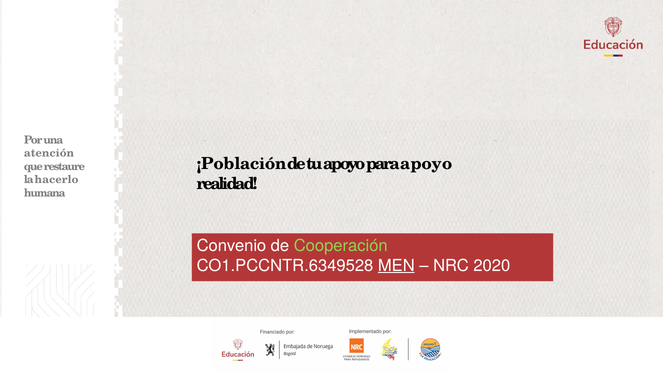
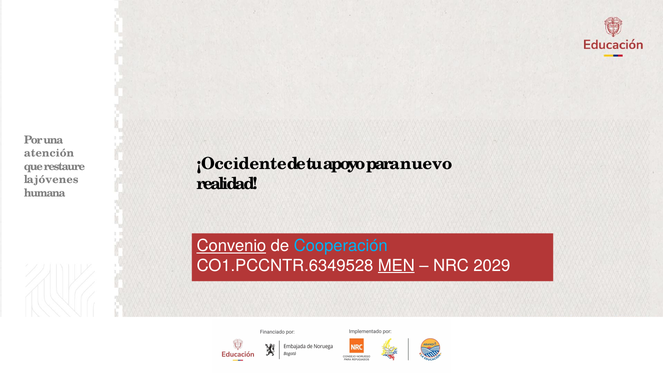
¡Población: ¡Población -> ¡Occidente (242, 164)
para apoyo: apoyo -> nuevo (426, 164)
hacerlo: hacerlo -> jóvenes (57, 180)
Convenio underline: none -> present (231, 246)
Cooperación colour: light green -> light blue (341, 246)
2020: 2020 -> 2029 (492, 266)
